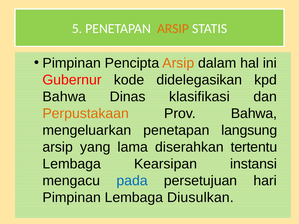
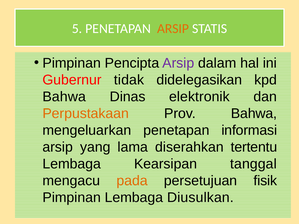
Arsip colour: orange -> purple (178, 63)
kode: kode -> tidak (129, 80)
klasifikasi: klasifikasi -> elektronik (199, 97)
langsung: langsung -> informasi (249, 130)
instansi: instansi -> tanggal (253, 164)
pada colour: blue -> orange (132, 181)
hari: hari -> fisik (265, 181)
